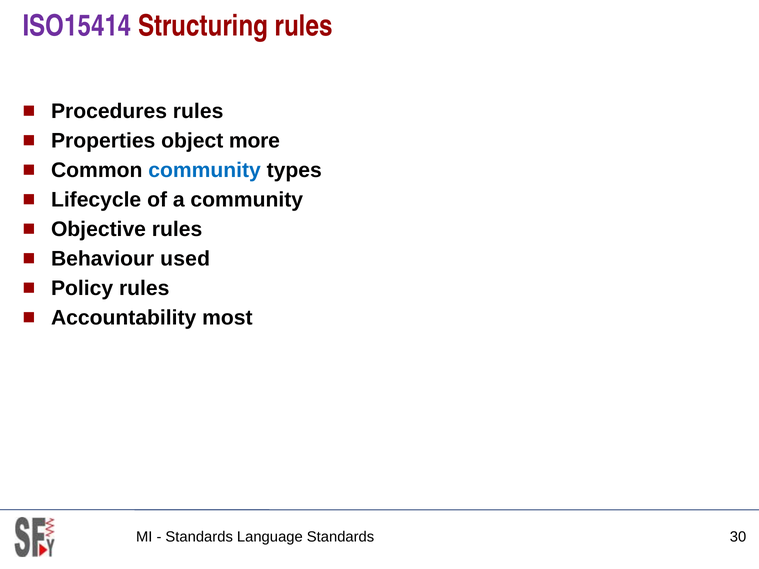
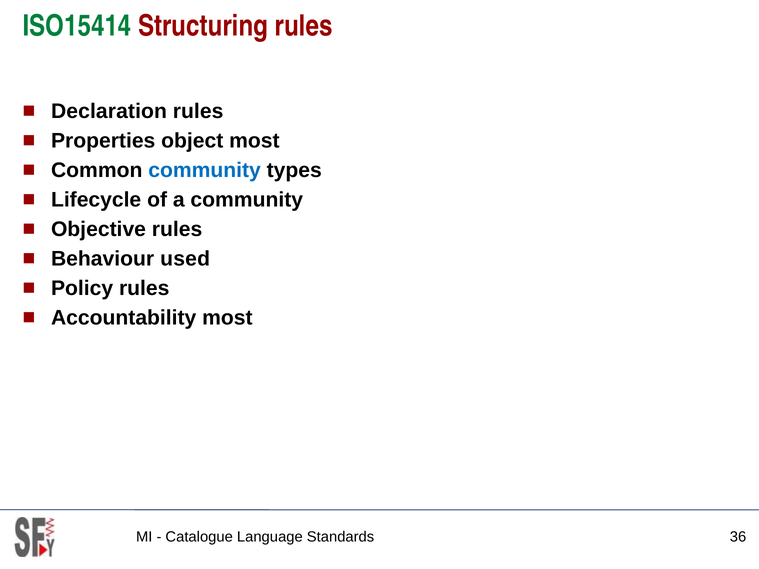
ISO15414 colour: purple -> green (77, 26)
Procedures: Procedures -> Declaration (109, 111)
object more: more -> most (254, 141)
Standards: Standards -> Catalogue (199, 537)
30: 30 -> 36 (738, 537)
